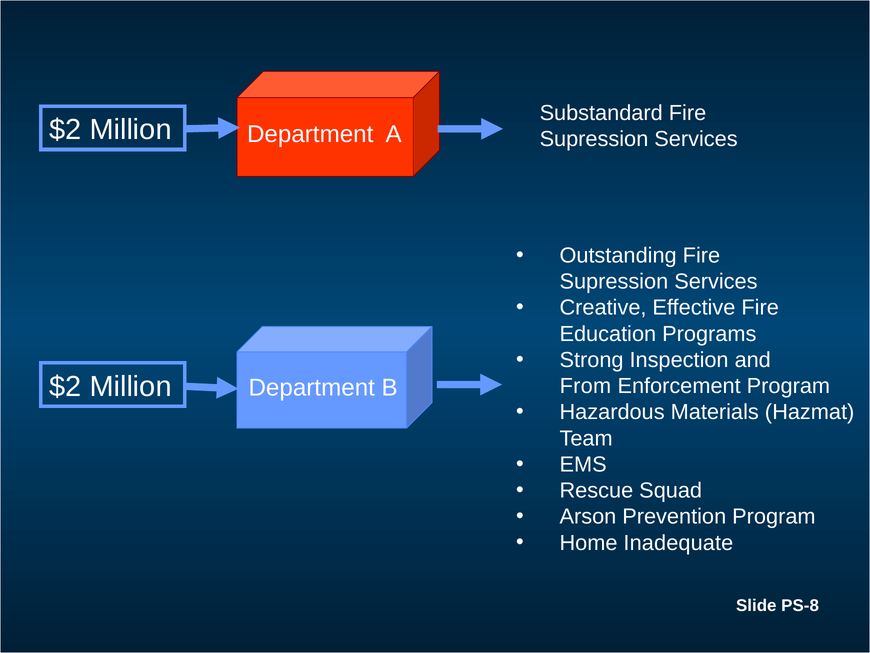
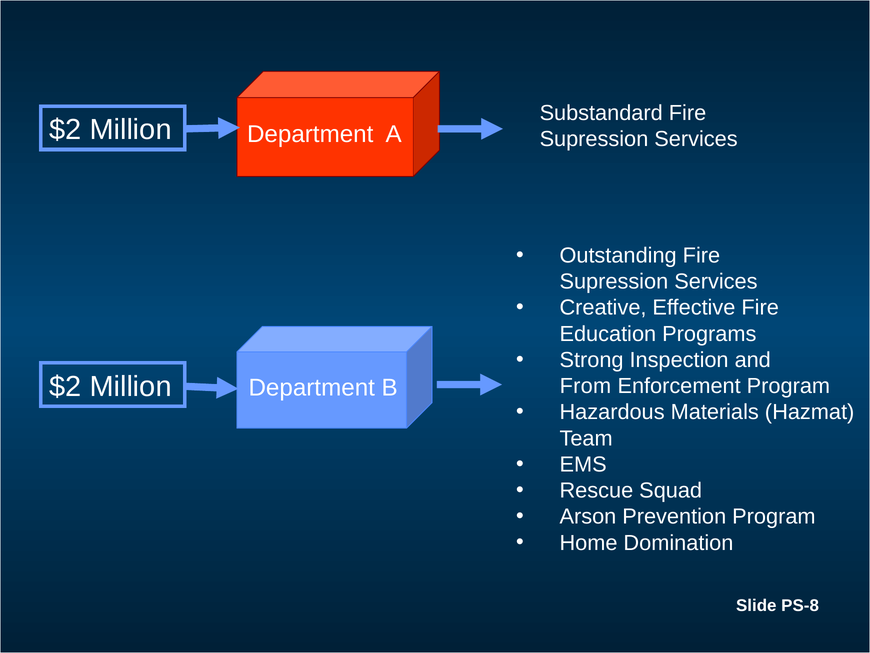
Inadequate: Inadequate -> Domination (678, 542)
